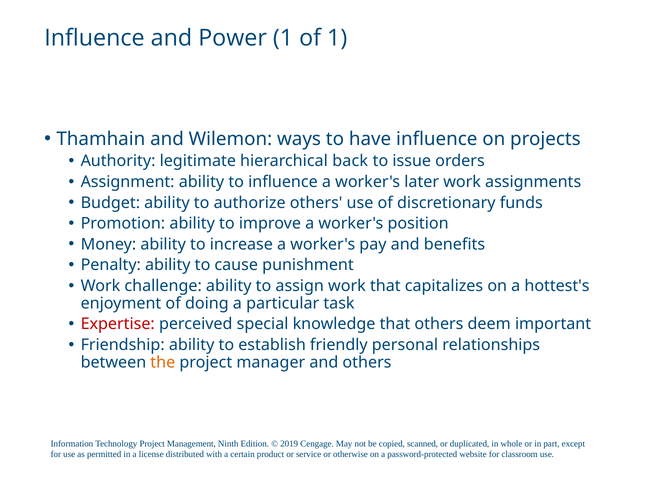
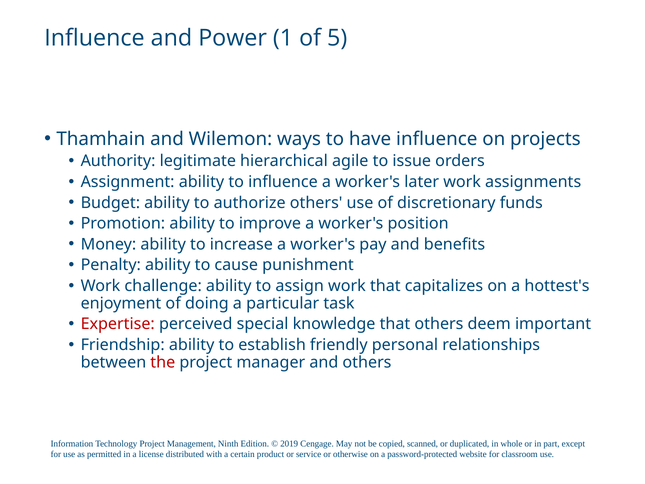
of 1: 1 -> 5 (337, 38)
back: back -> agile (350, 161)
the colour: orange -> red (163, 362)
